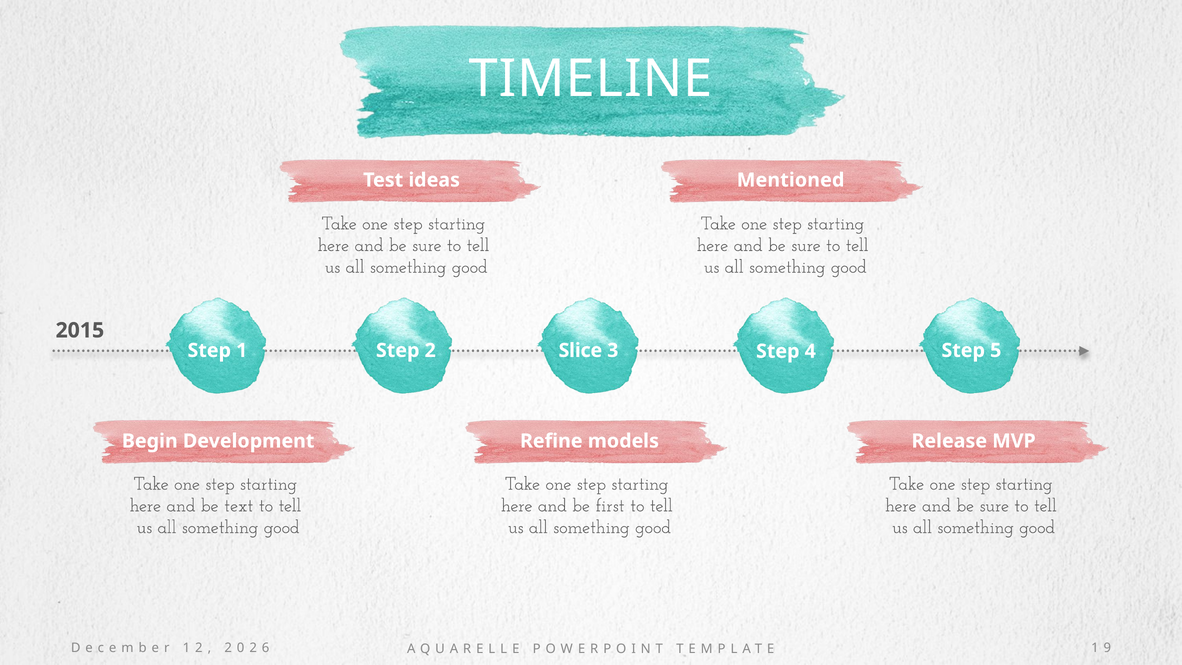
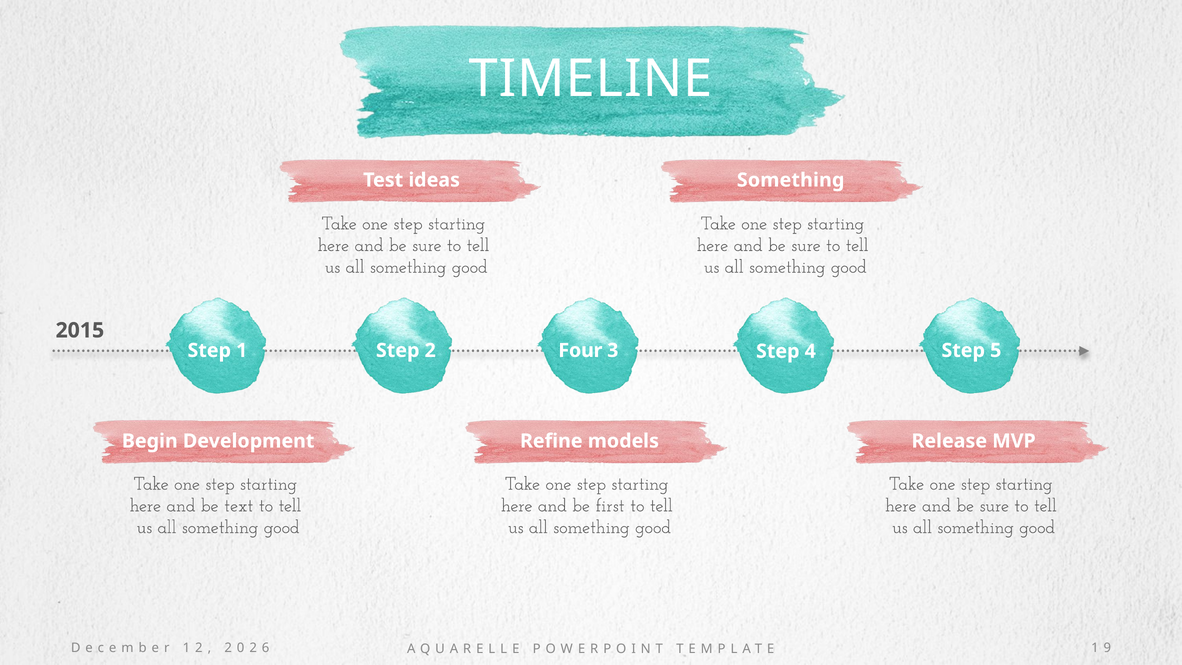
Mentioned: Mentioned -> Something (791, 180)
Slice: Slice -> Four (580, 350)
